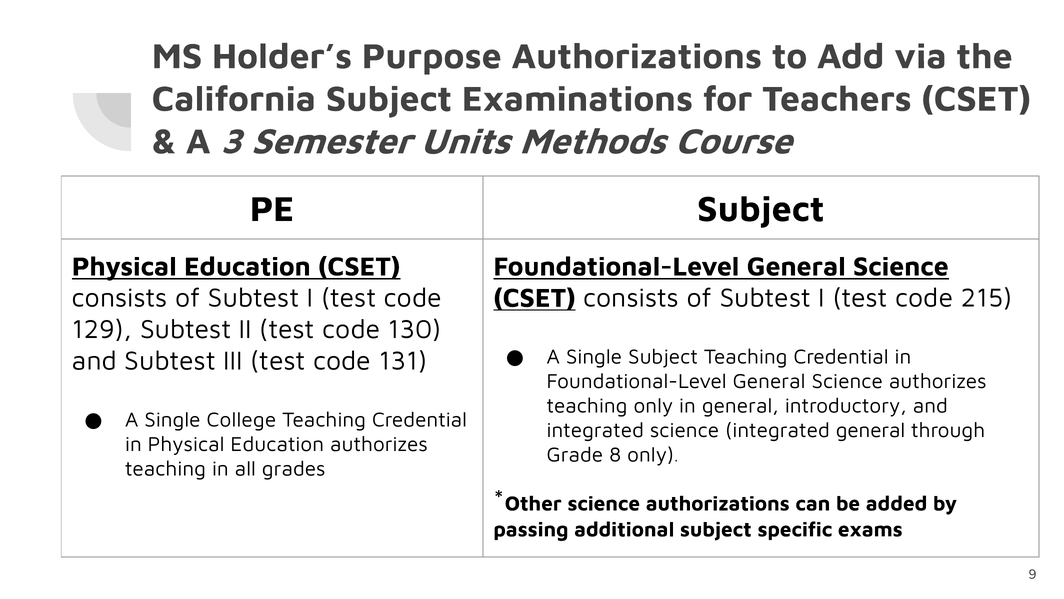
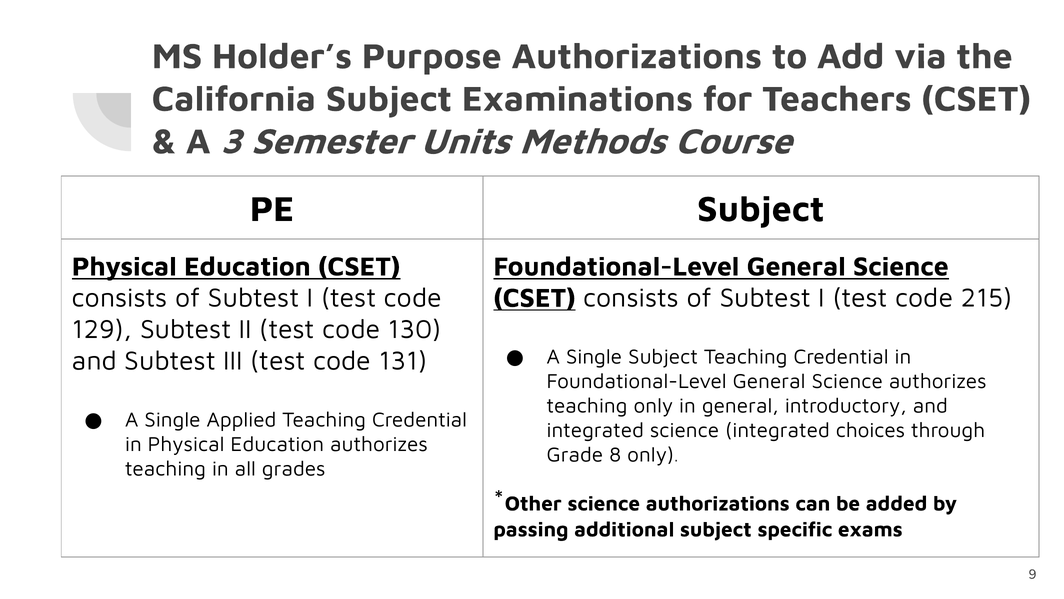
College: College -> Applied (241, 420)
integrated general: general -> choices (870, 430)
